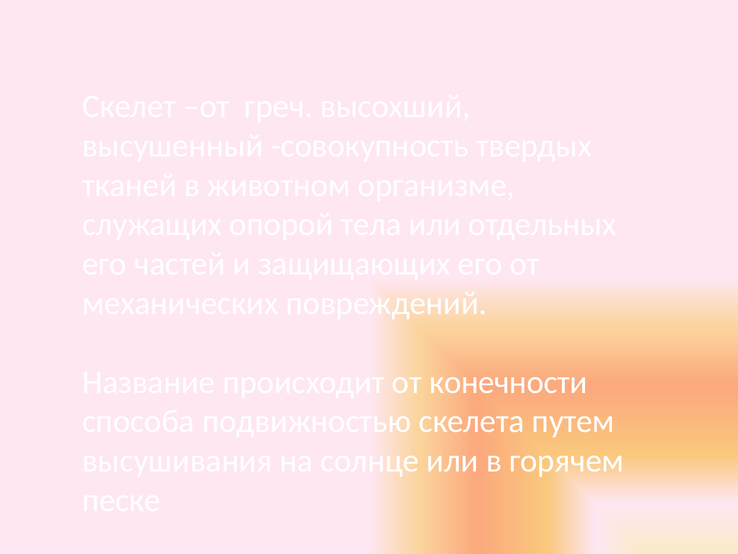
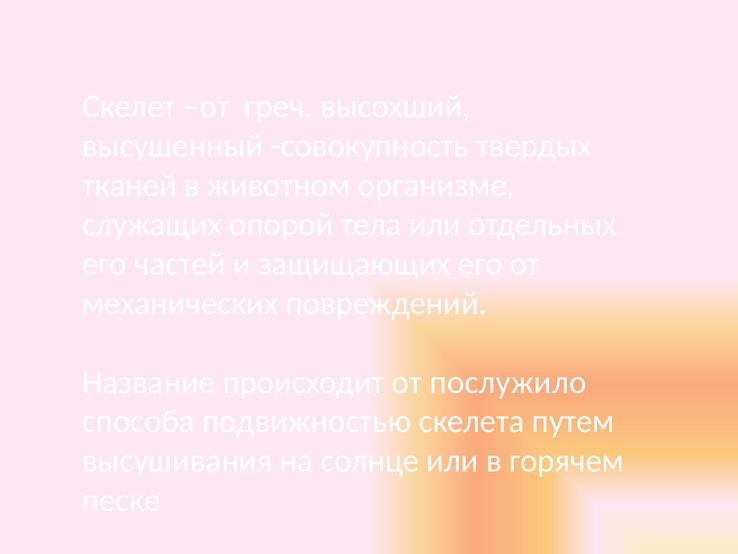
конечности: конечности -> послужило (508, 382)
